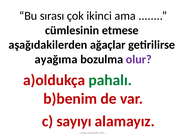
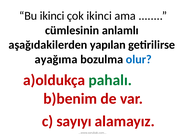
Bu sırası: sırası -> ikinci (52, 16)
etmese: etmese -> anlamlı (120, 30)
ağaçlar: ağaçlar -> yapılan (108, 45)
olur colour: purple -> blue (139, 59)
